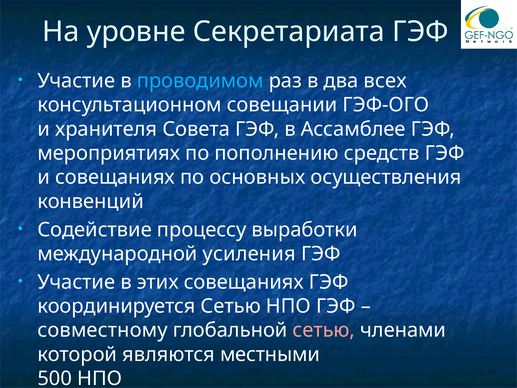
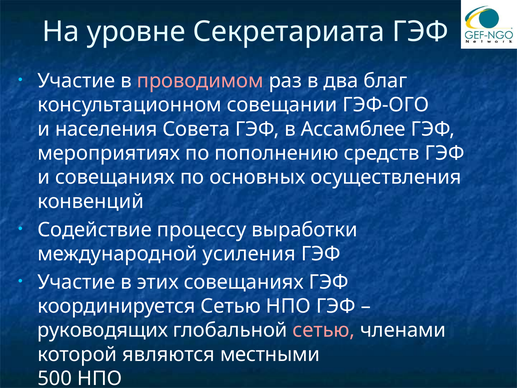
проводимом colour: light blue -> pink (200, 81)
всех: всех -> благ (385, 81)
хранителя: хранителя -> населения (106, 129)
совместному: совместному -> руководящих (103, 330)
